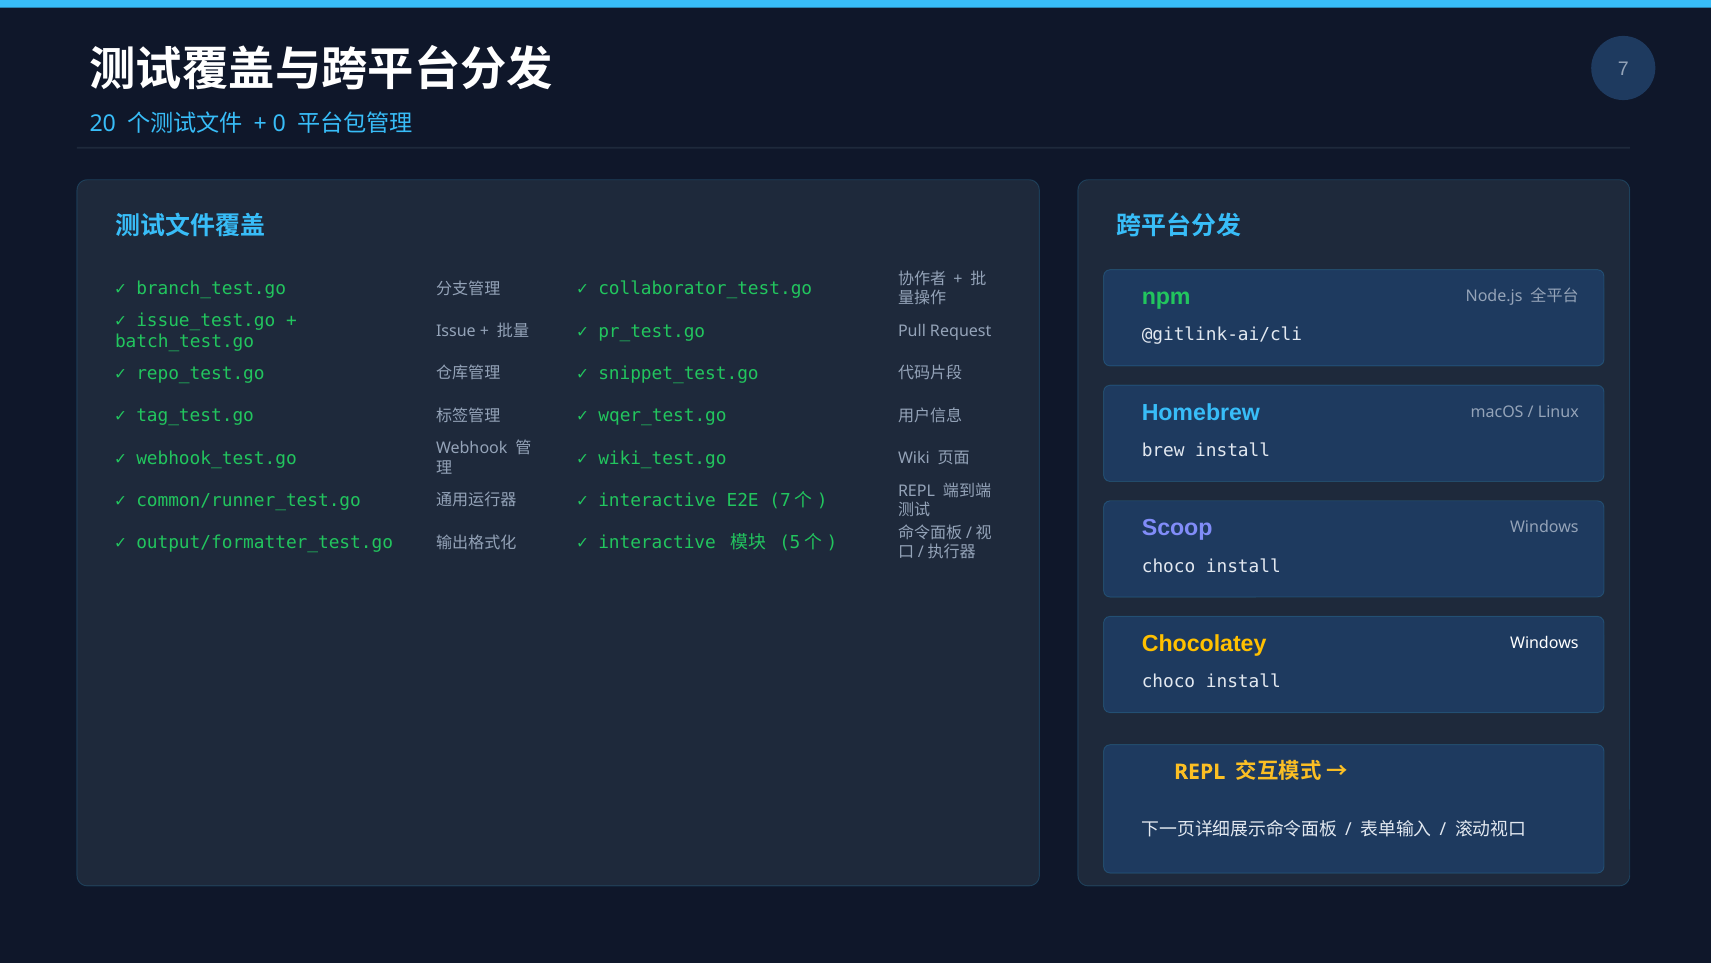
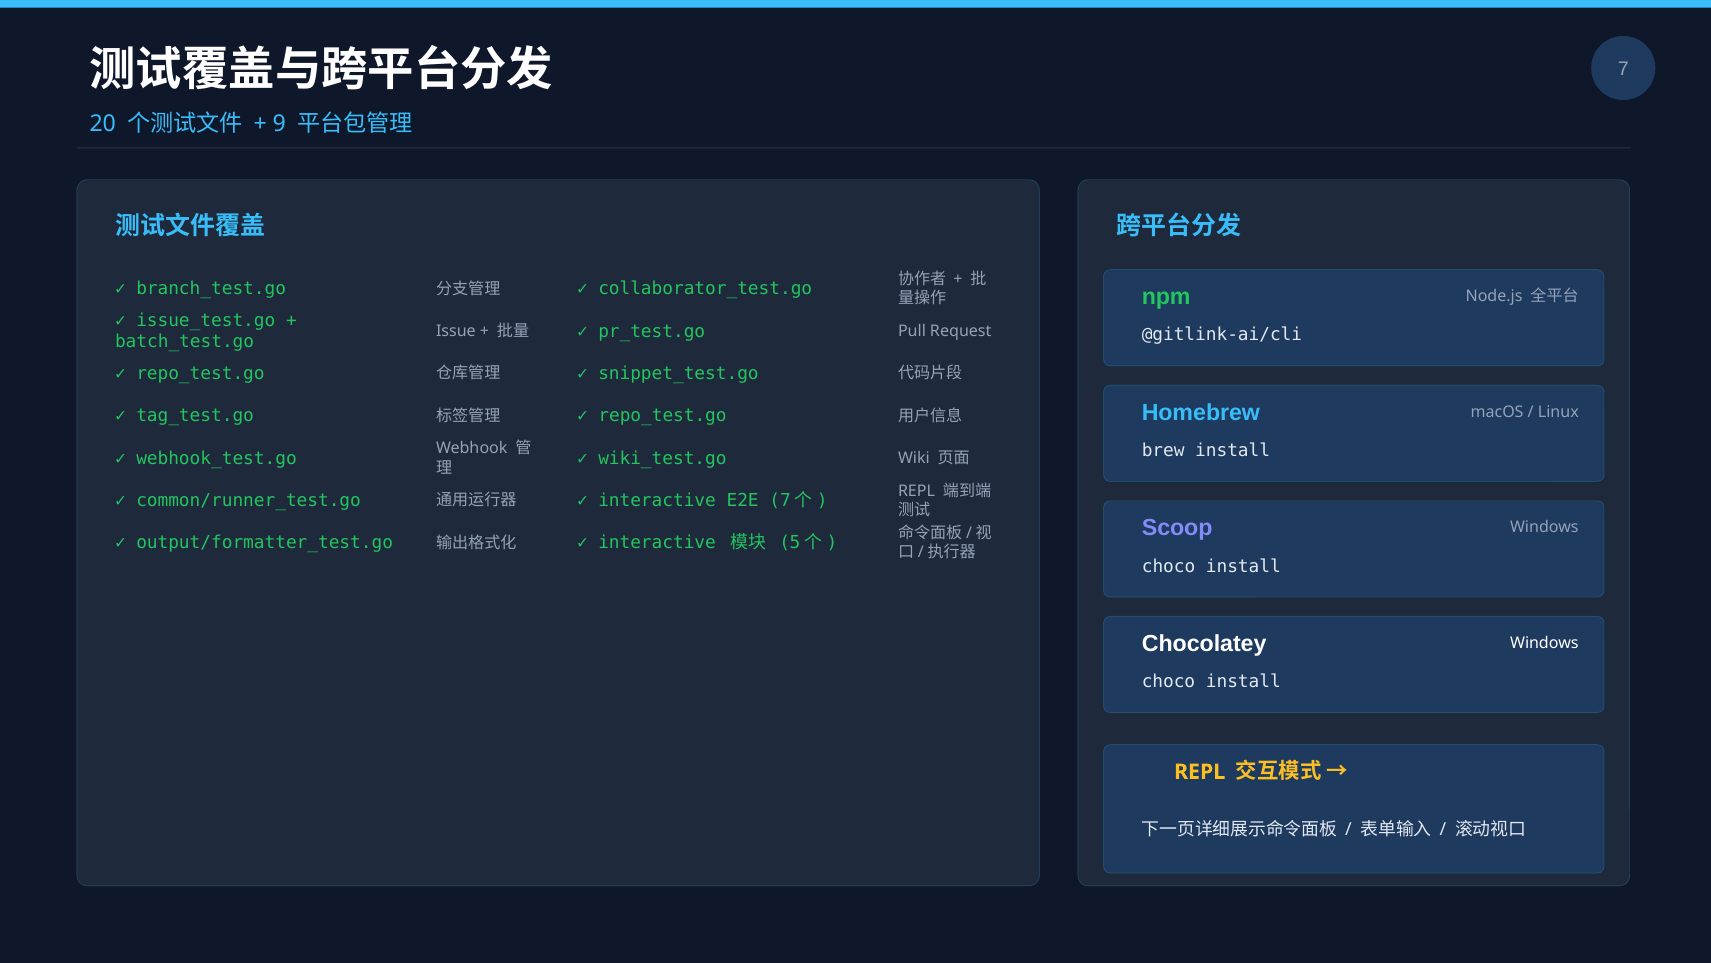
0: 0 -> 9 (279, 124)
wqer_test.go: wqer_test.go -> repo_test.go (663, 416)
Chocolatey colour: yellow -> white (1204, 643)
